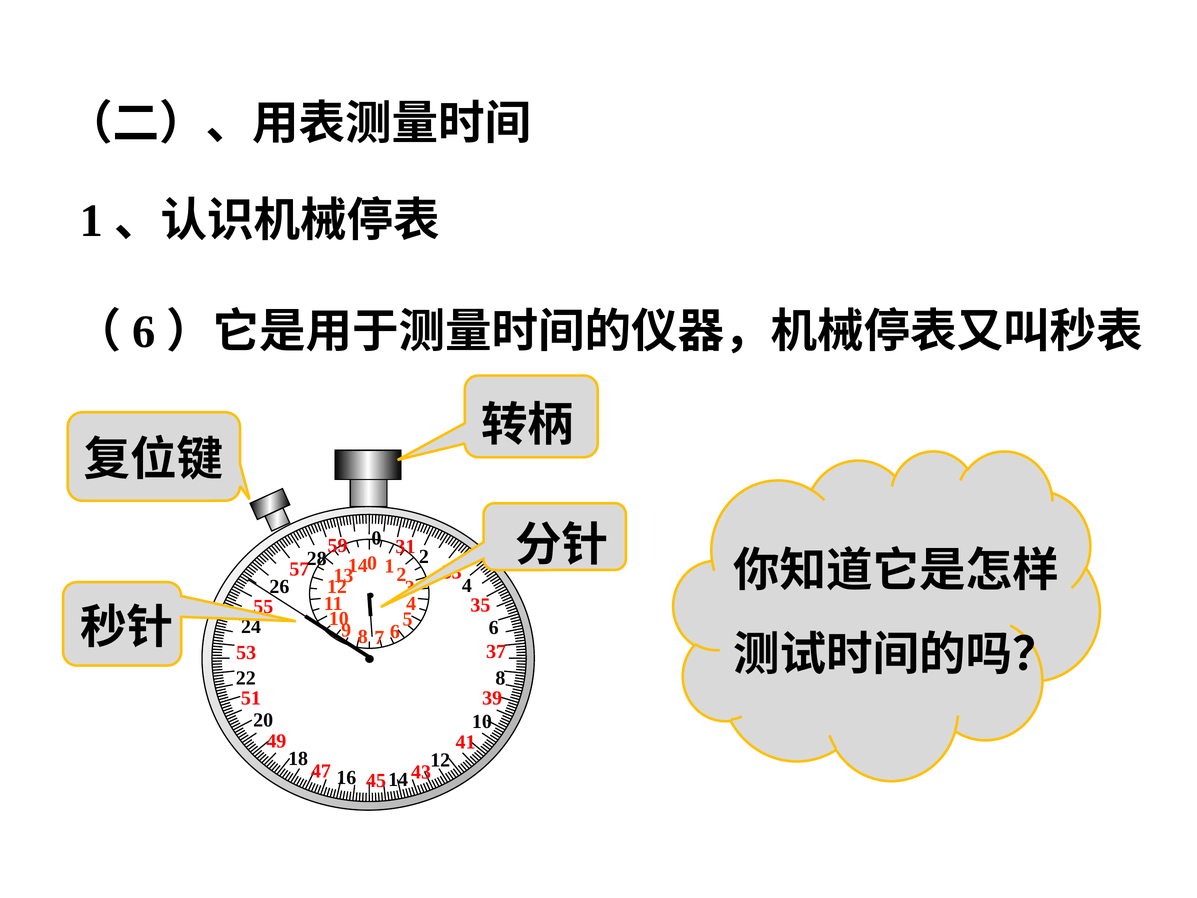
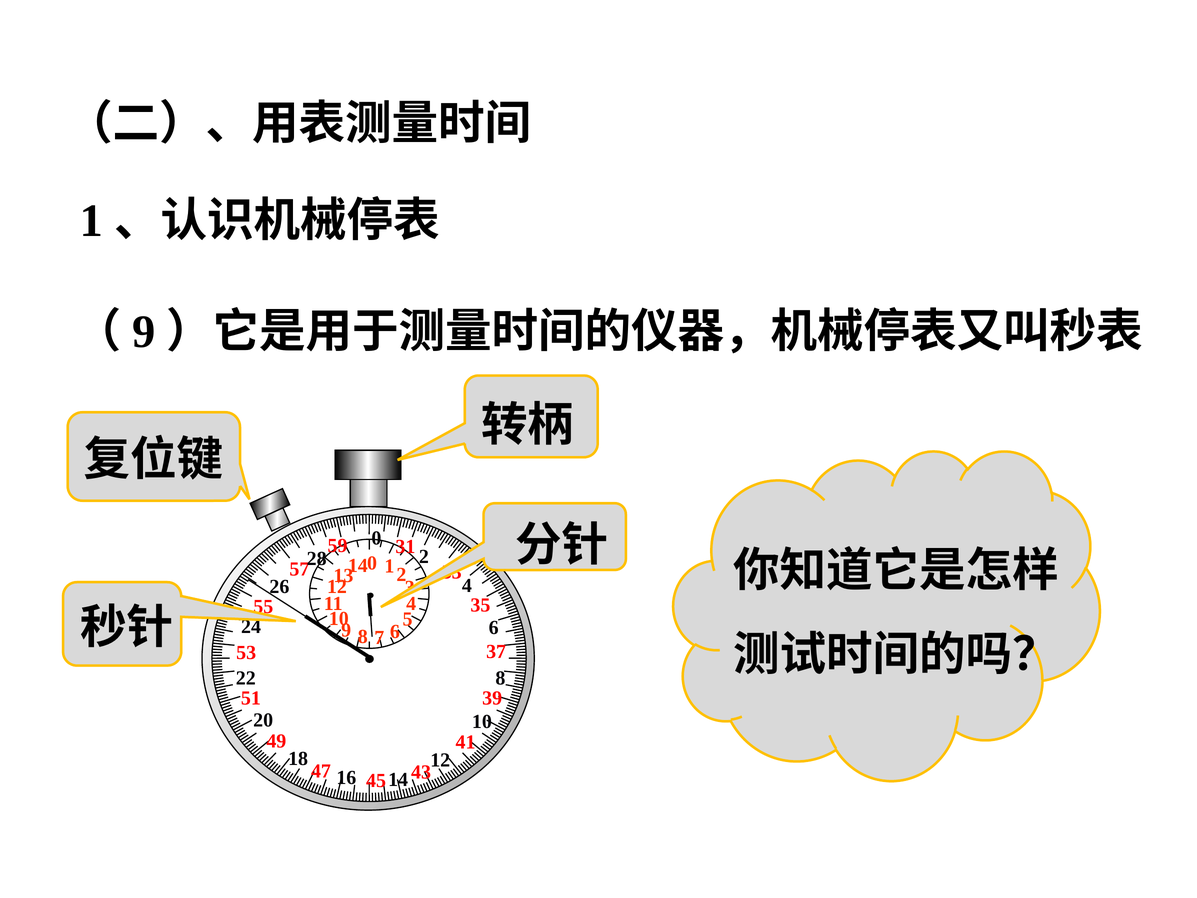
6: 6 -> 9 (144, 332)
